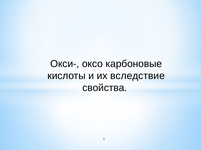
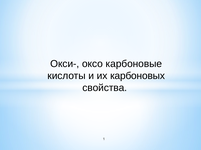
вследствие: вследствие -> карбоновых (138, 76)
